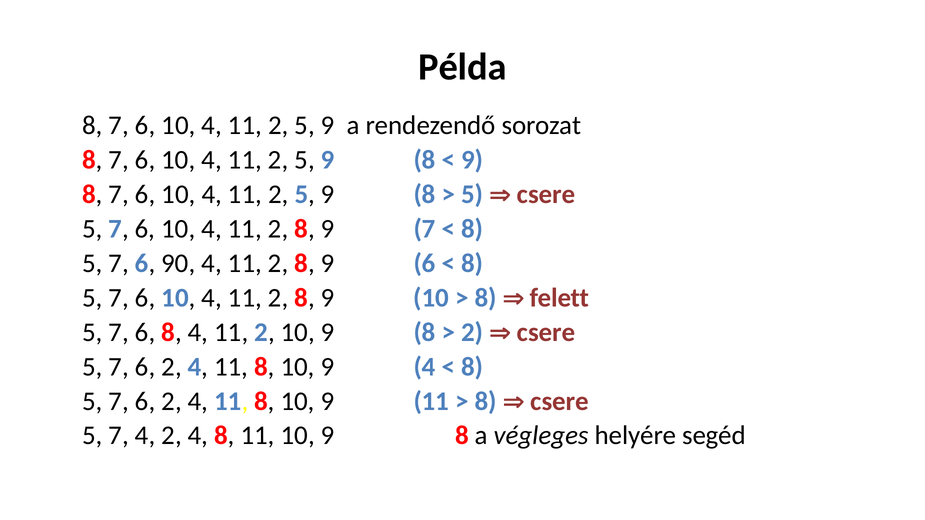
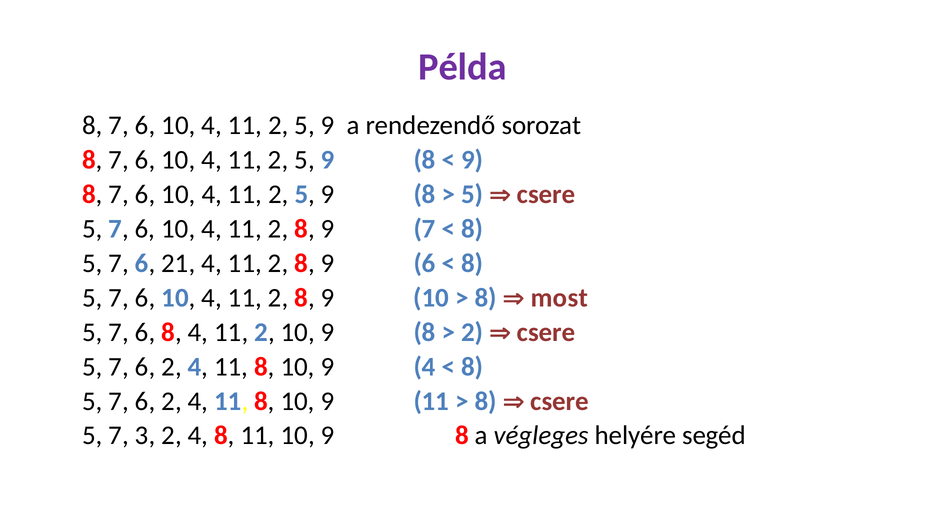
Példa colour: black -> purple (462, 67)
90: 90 -> 21 (178, 263)
felett: felett -> most (559, 298)
7 4: 4 -> 3 (145, 436)
